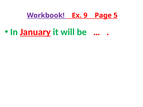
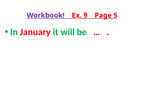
January underline: present -> none (35, 32)
